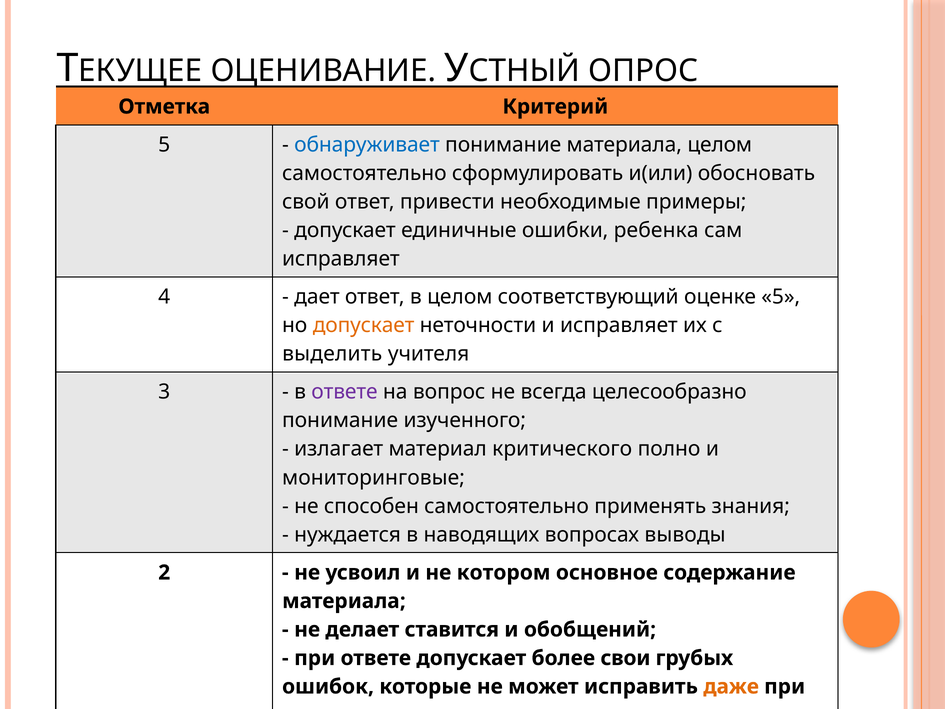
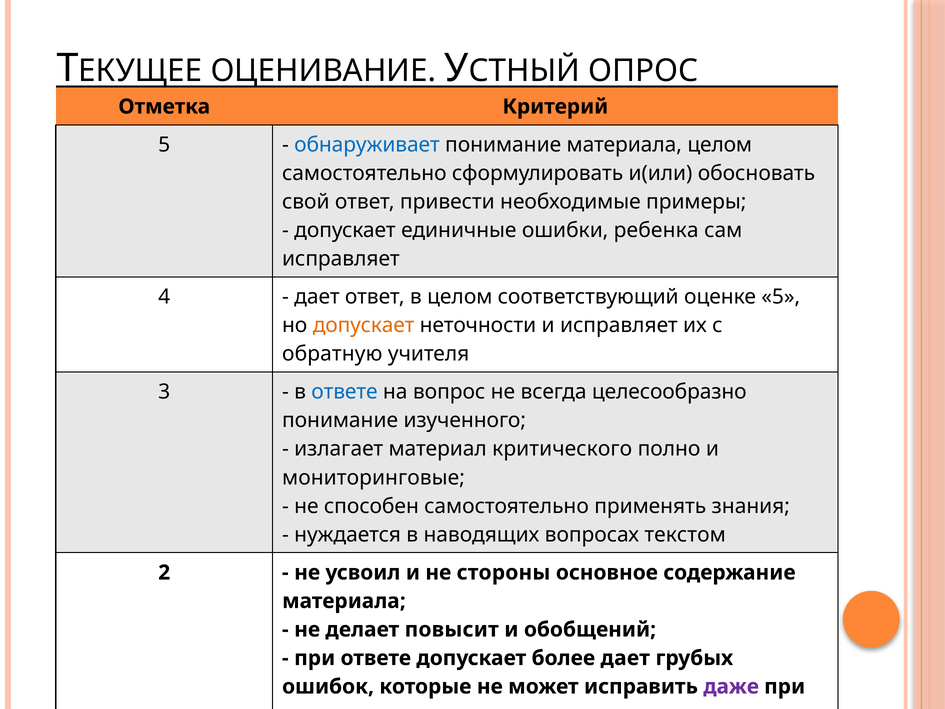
выделить: выделить -> обратную (332, 354)
ответе colour: purple -> blue (344, 392)
выводы: выводы -> текстом (685, 534)
котором: котором -> стороны (503, 572)
ставится: ставится -> повысит (452, 629)
более свои: свои -> дает (625, 658)
даже colour: orange -> purple (731, 686)
